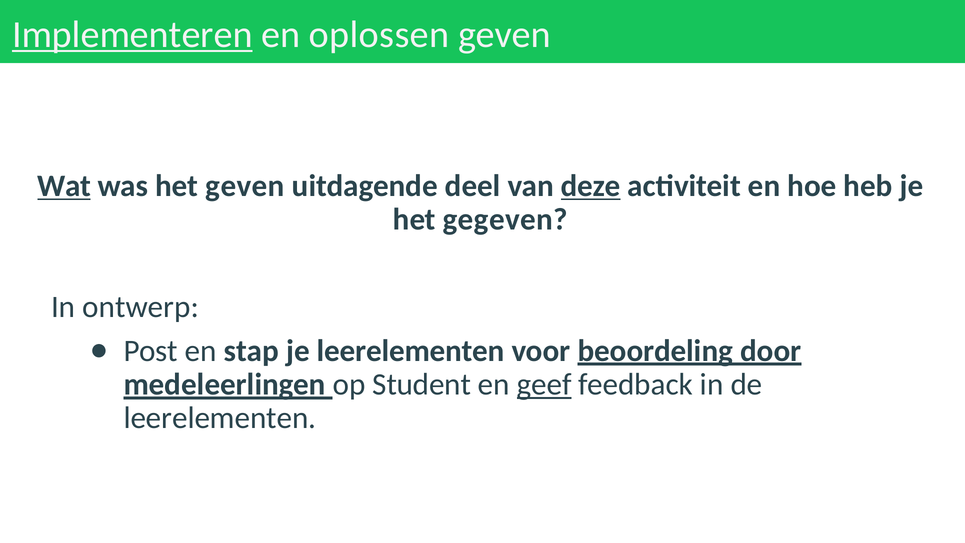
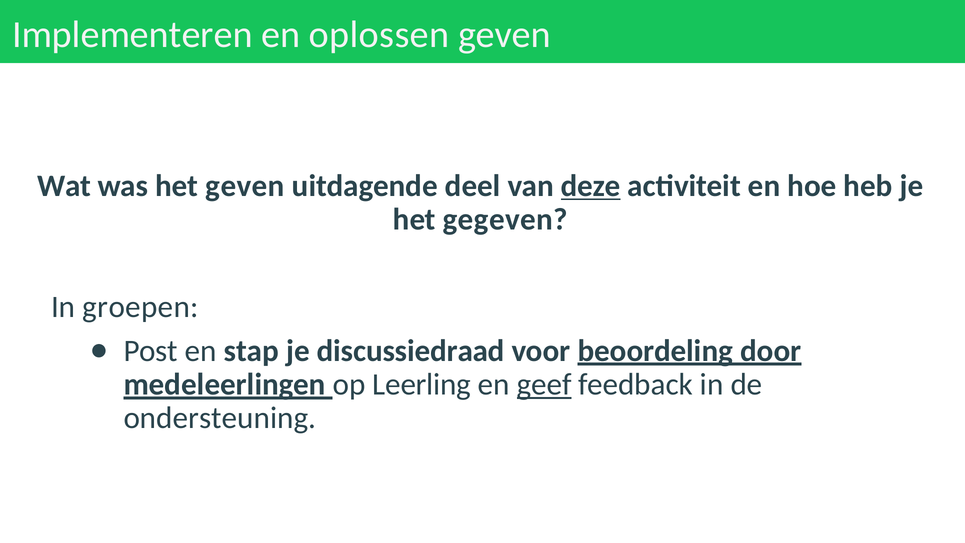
Implementeren underline: present -> none (132, 35)
Wat underline: present -> none (64, 186)
ontwerp: ontwerp -> groepen (140, 307)
je leerelementen: leerelementen -> discussiedraad (411, 351)
Student: Student -> Leerling (422, 384)
leerelementen: leerelementen -> ondersteuning (220, 418)
